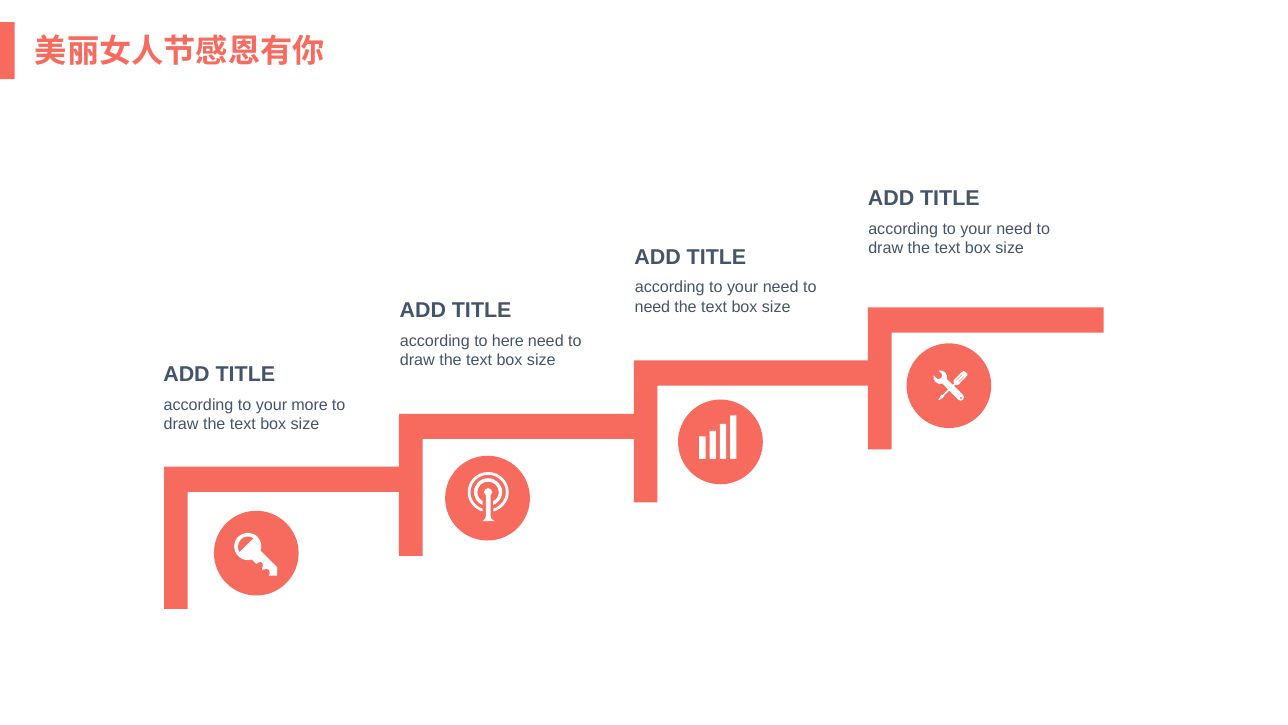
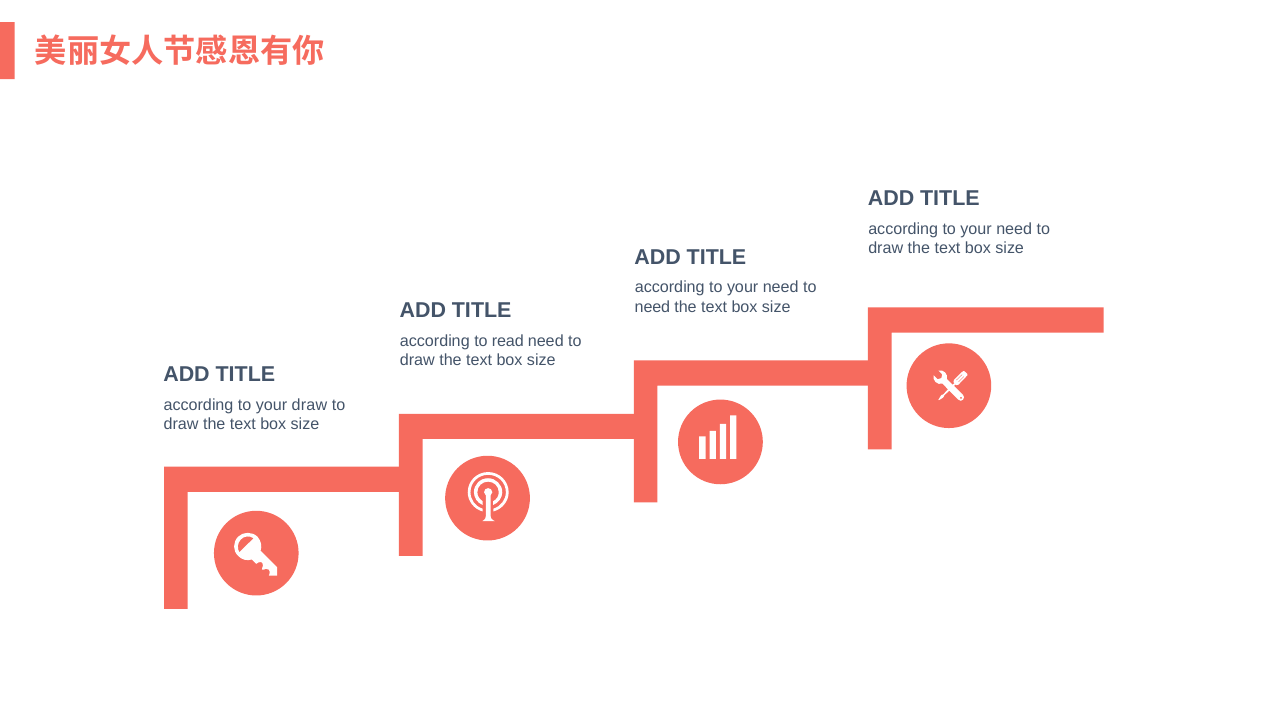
here: here -> read (508, 341)
your more: more -> draw (309, 405)
